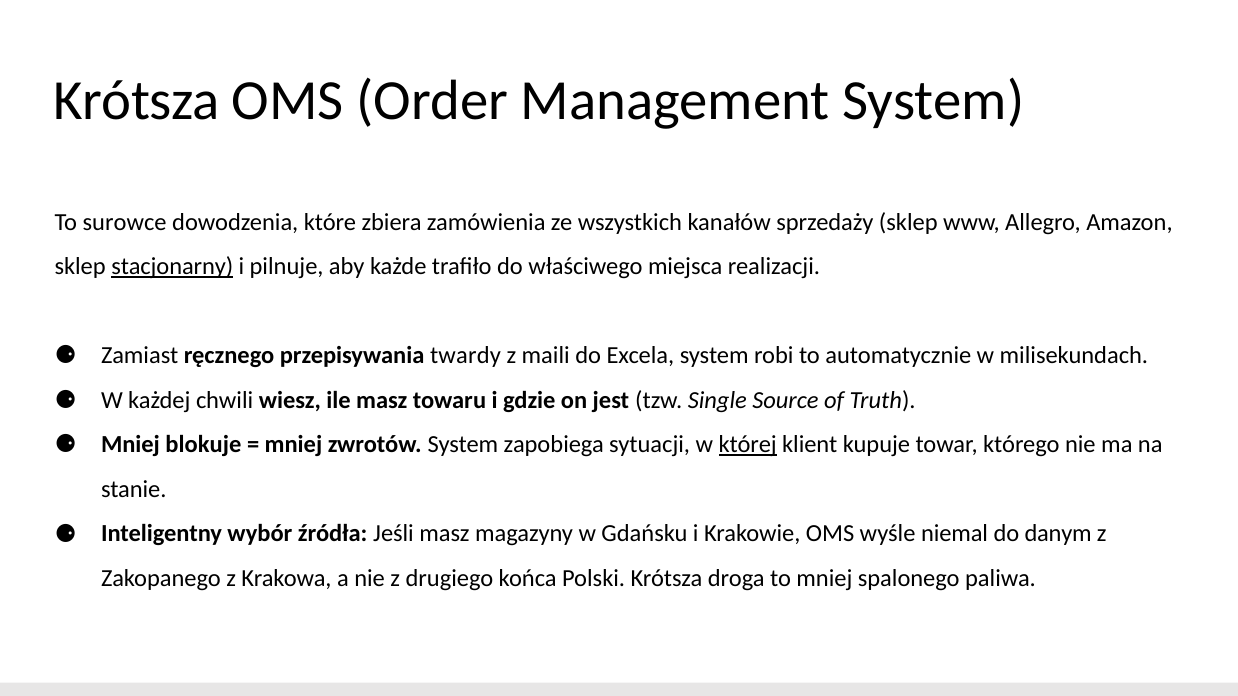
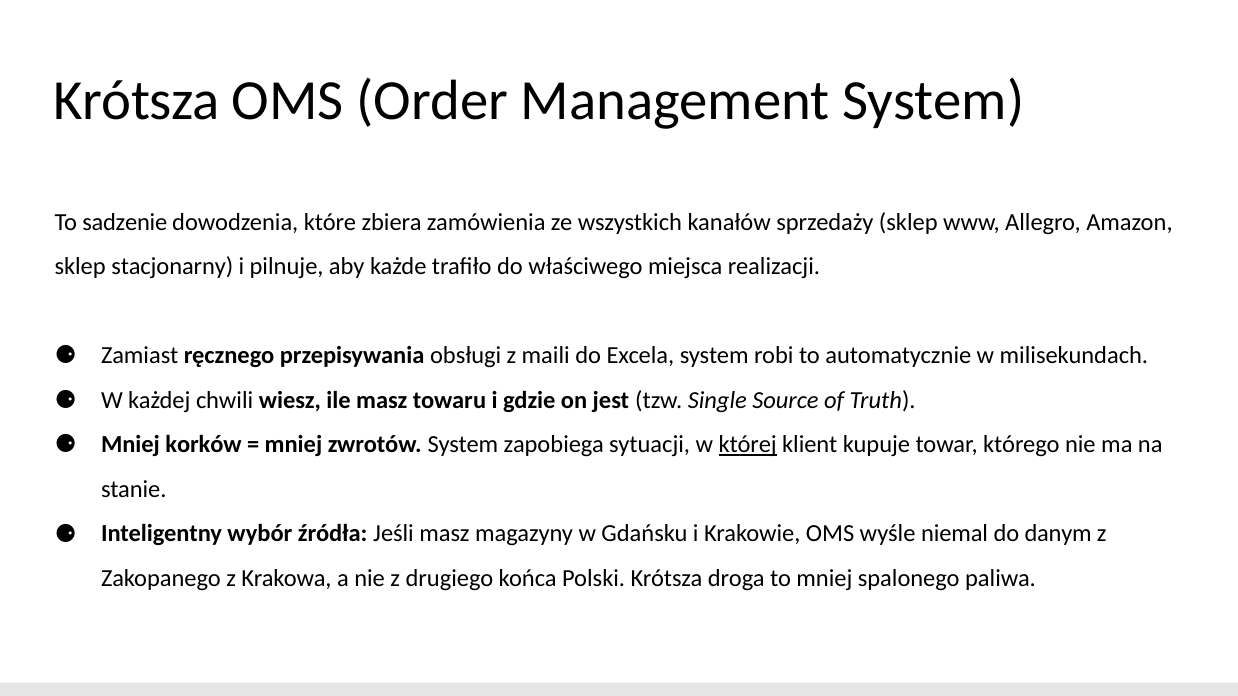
surowce: surowce -> sadzenie (125, 222)
stacjonarny underline: present -> none (172, 267)
twardy: twardy -> obsługi (466, 356)
blokuje: blokuje -> korków (204, 445)
